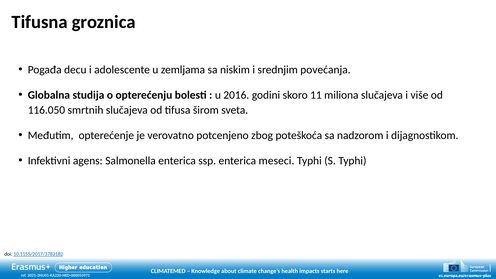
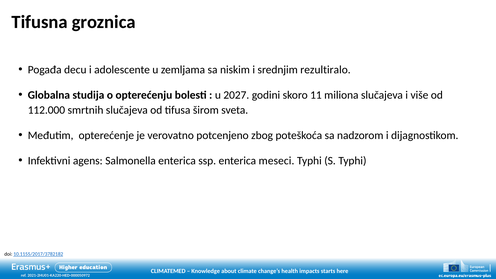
povećanja: povećanja -> rezultiralo (325, 70)
2016: 2016 -> 2027 (236, 95)
116.050: 116.050 -> 112.000 (46, 110)
